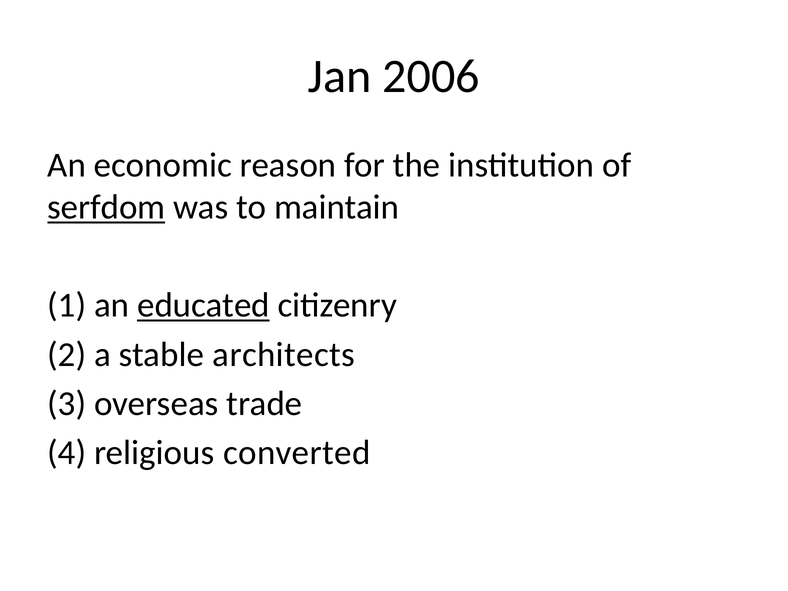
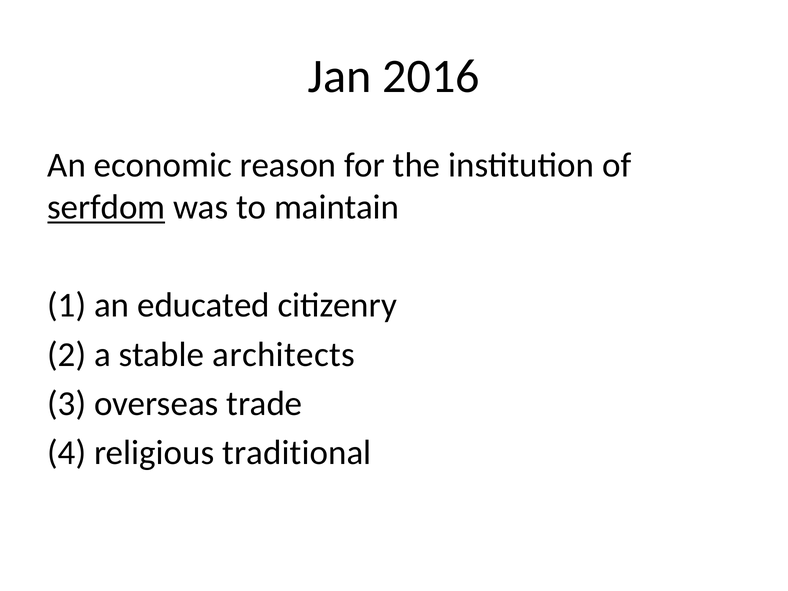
2006: 2006 -> 2016 (431, 76)
educated underline: present -> none (203, 305)
converted: converted -> traditional (297, 453)
